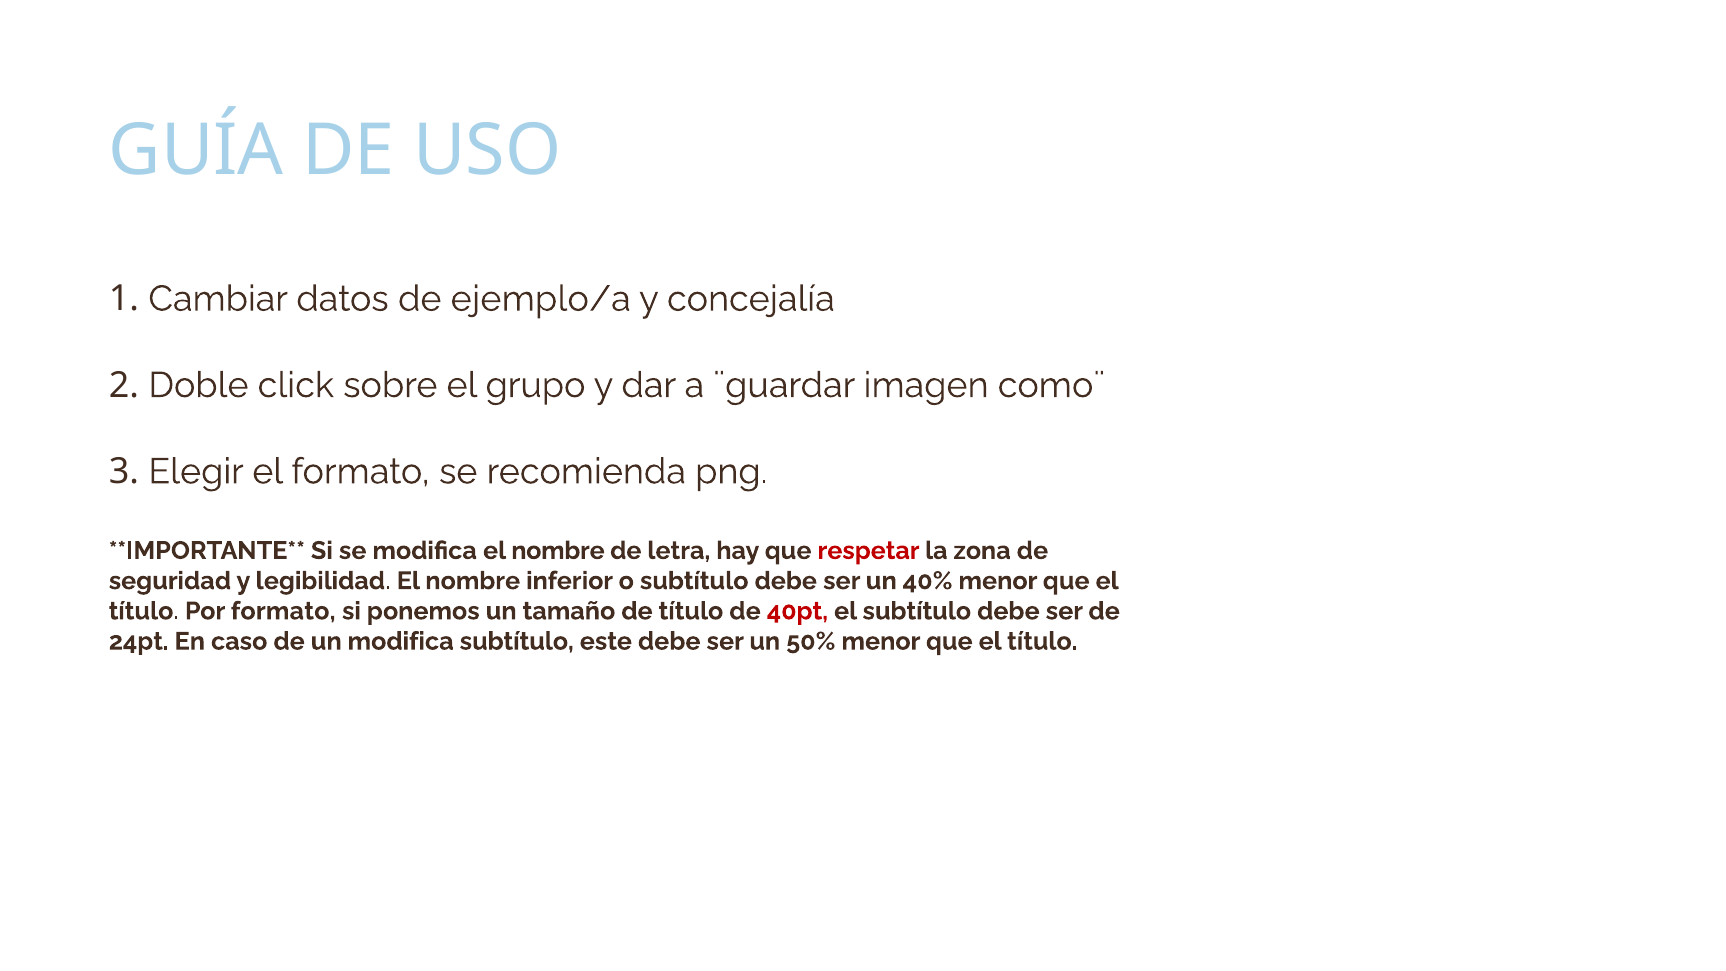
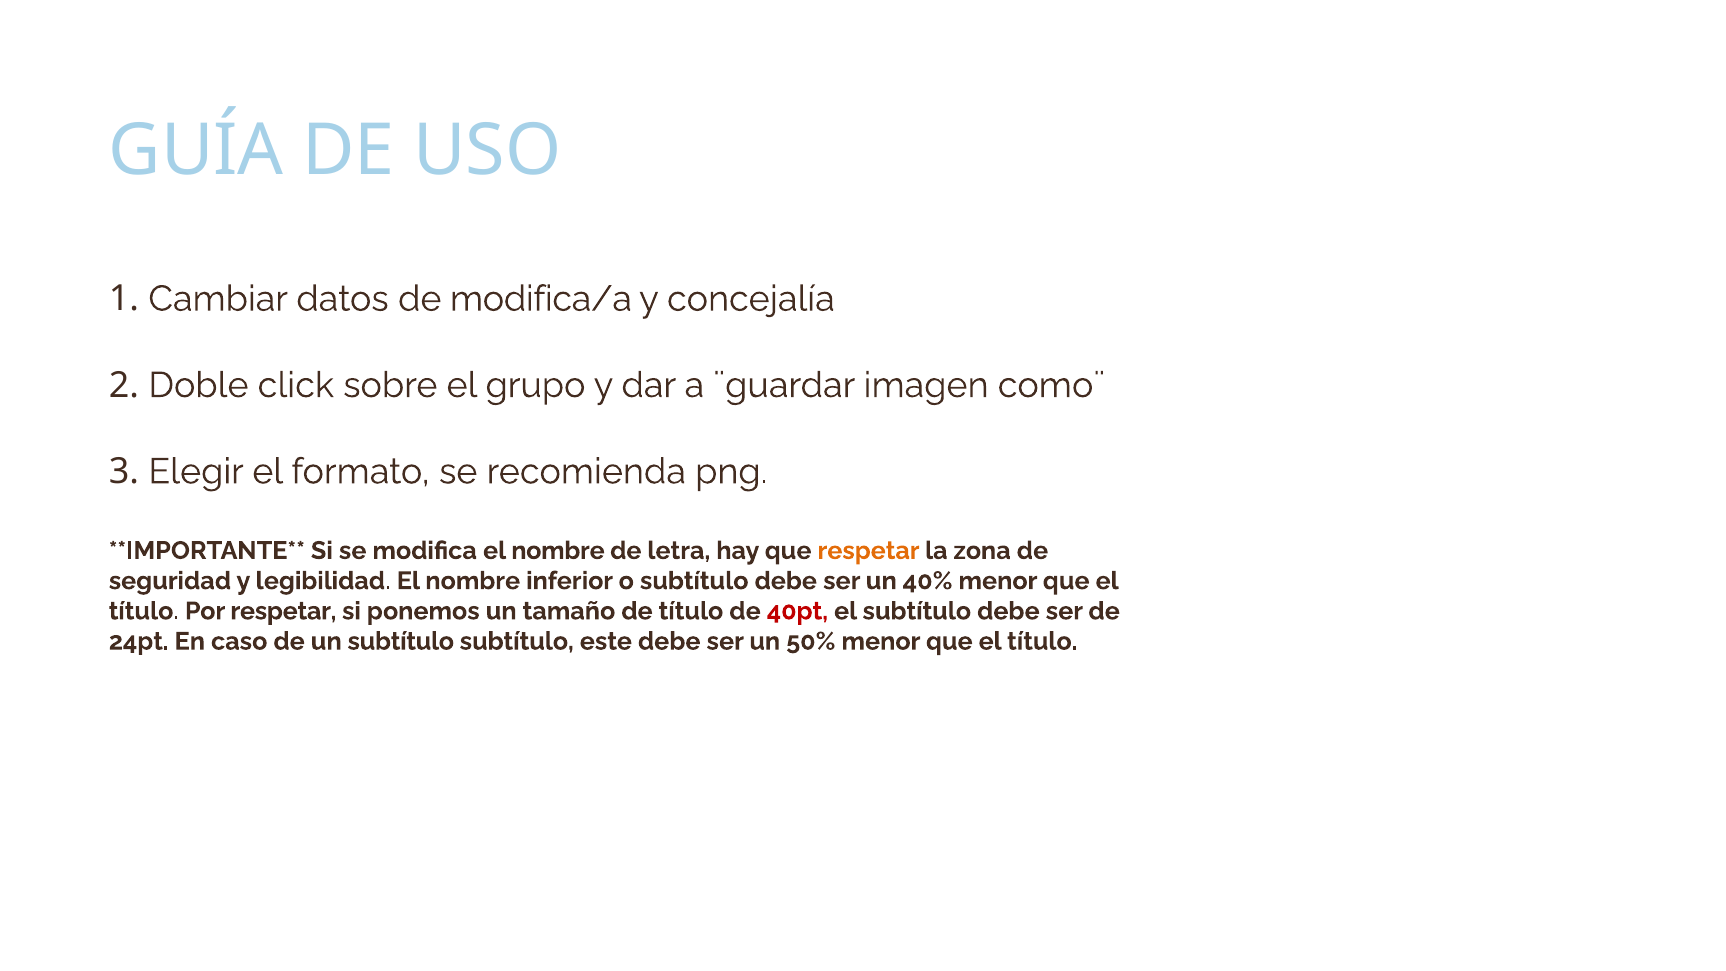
ejemplo/a: ejemplo/a -> modifica/a (541, 299)
respetar colour: red -> orange (869, 551)
Por formato: formato -> respetar (283, 611)
un modifica: modifica -> subtítulo (401, 641)
